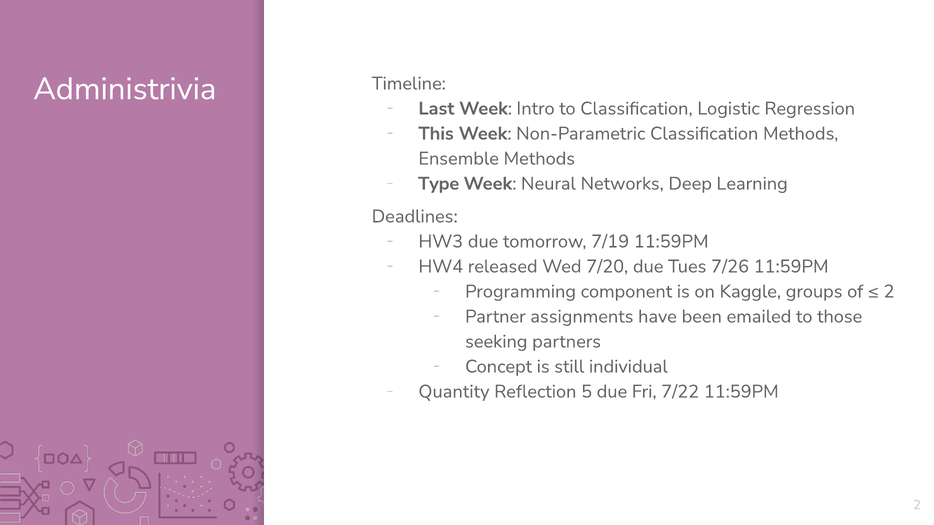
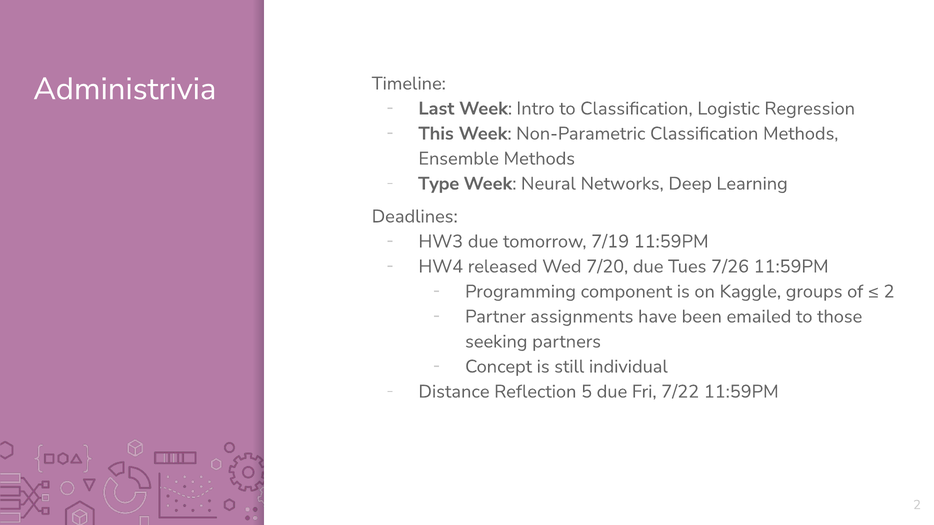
Quantity: Quantity -> Distance (454, 392)
